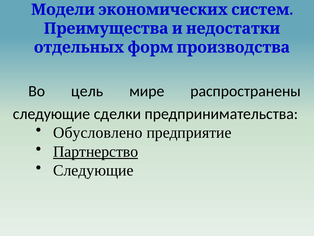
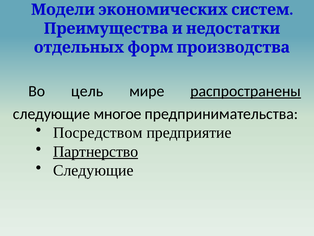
распространены underline: none -> present (246, 91)
сделки: сделки -> многое (118, 114)
Обусловлено: Обусловлено -> Посредством (98, 132)
